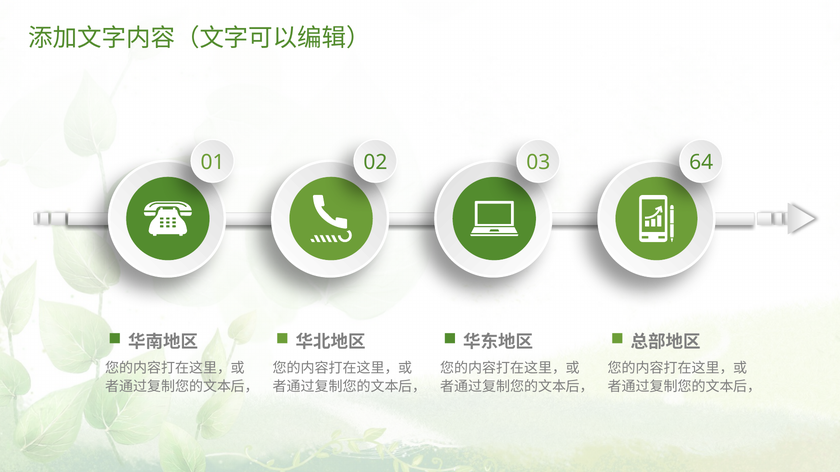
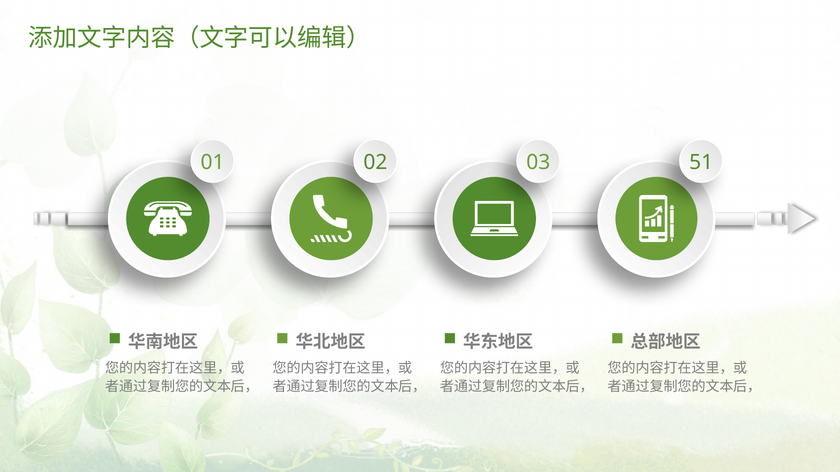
64: 64 -> 51 (701, 163)
